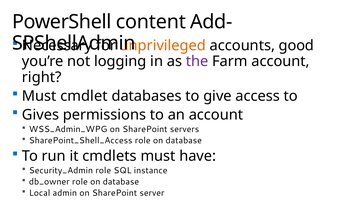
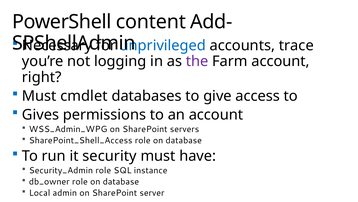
unprivileged colour: orange -> blue (163, 45)
good: good -> trace (296, 45)
cmdlets: cmdlets -> security (110, 156)
